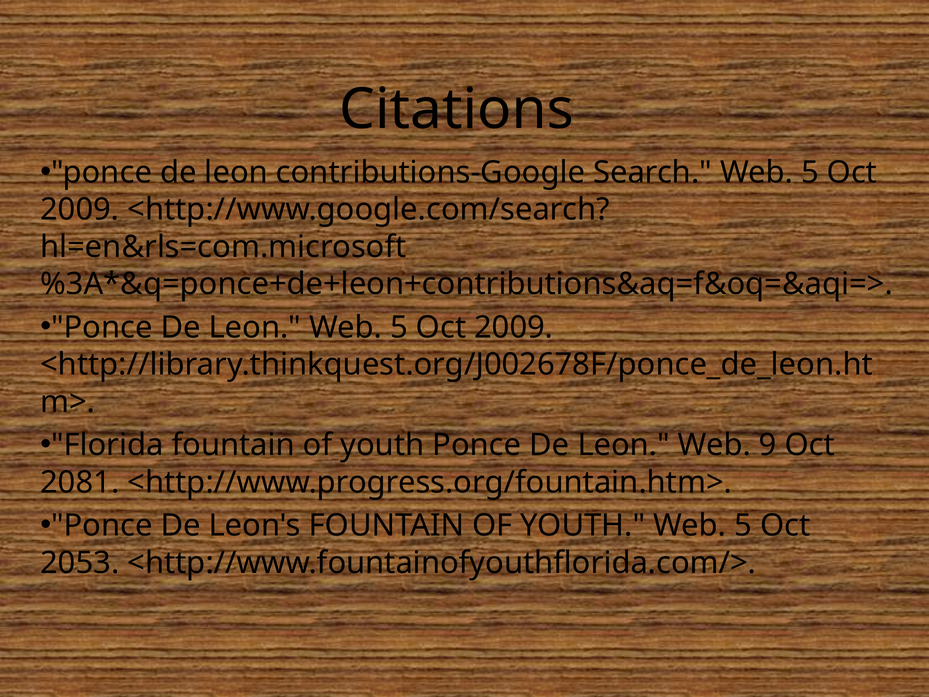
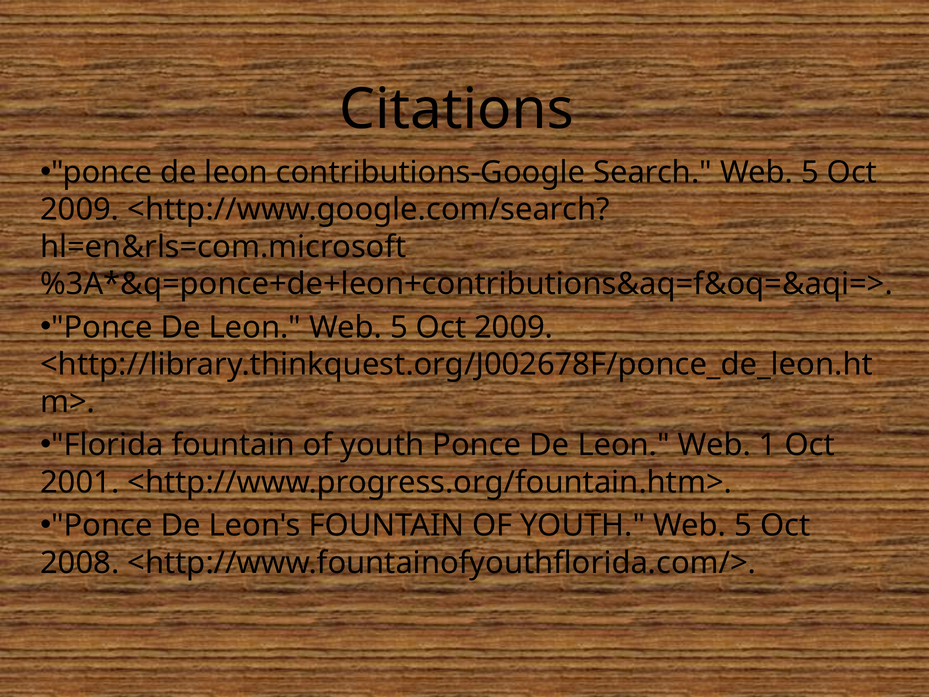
9: 9 -> 1 (768, 445)
2081: 2081 -> 2001 (80, 482)
2053: 2053 -> 2008 (80, 563)
